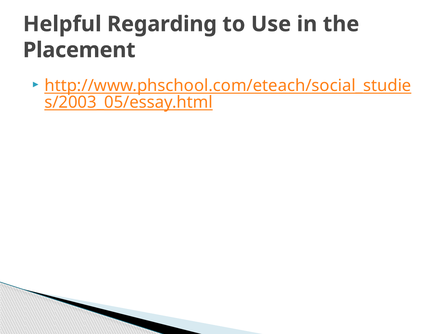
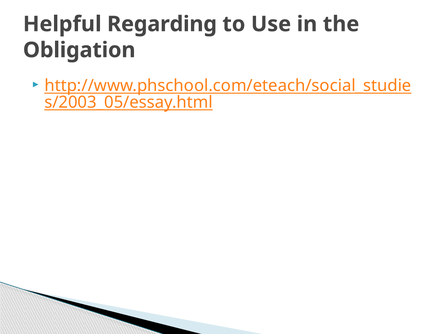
Placement: Placement -> Obligation (79, 50)
